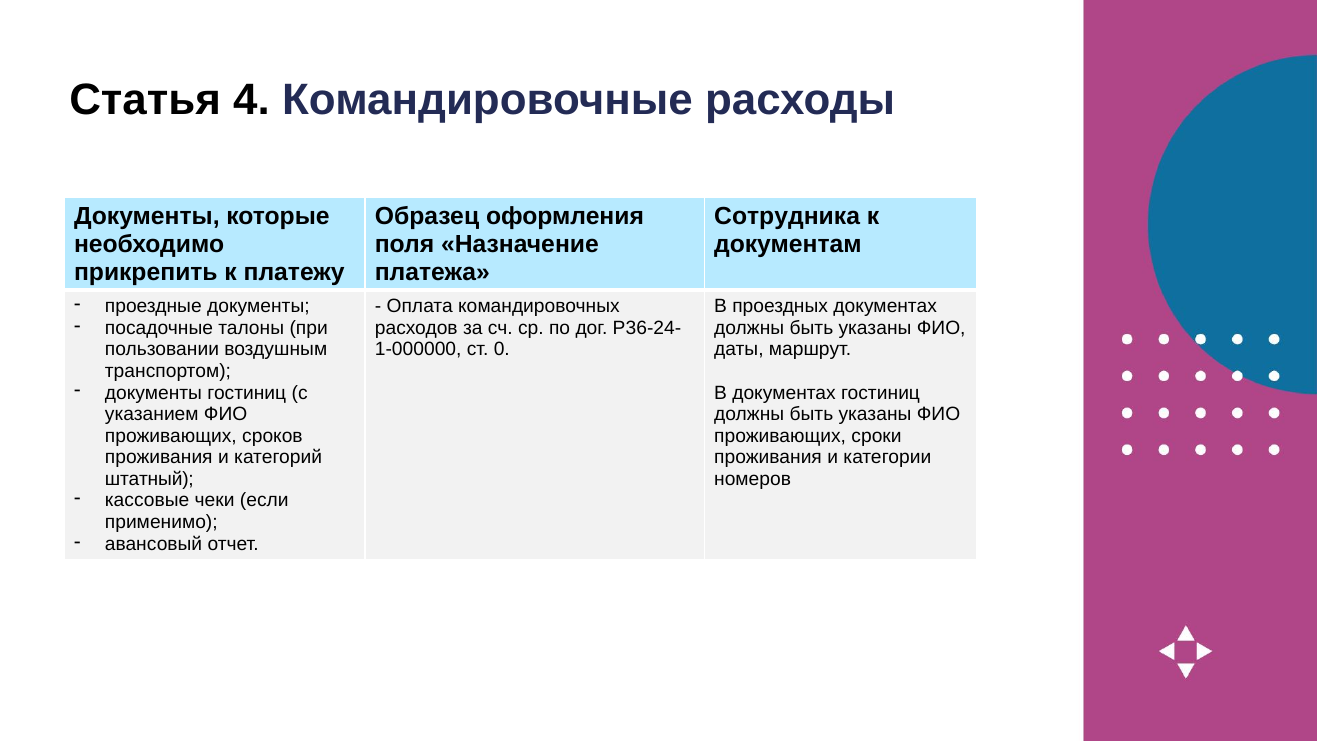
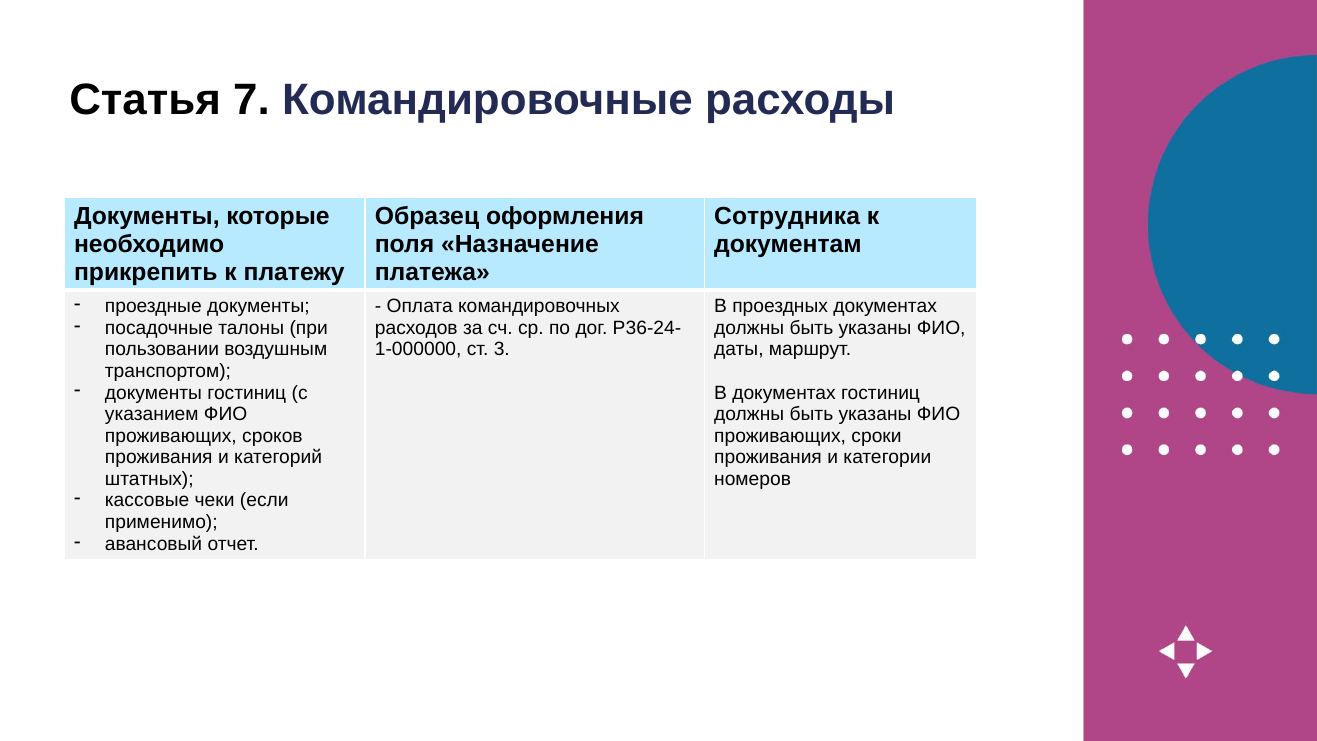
4: 4 -> 7 (251, 99)
0: 0 -> 3 (502, 349)
штатный: штатный -> штатных (149, 479)
